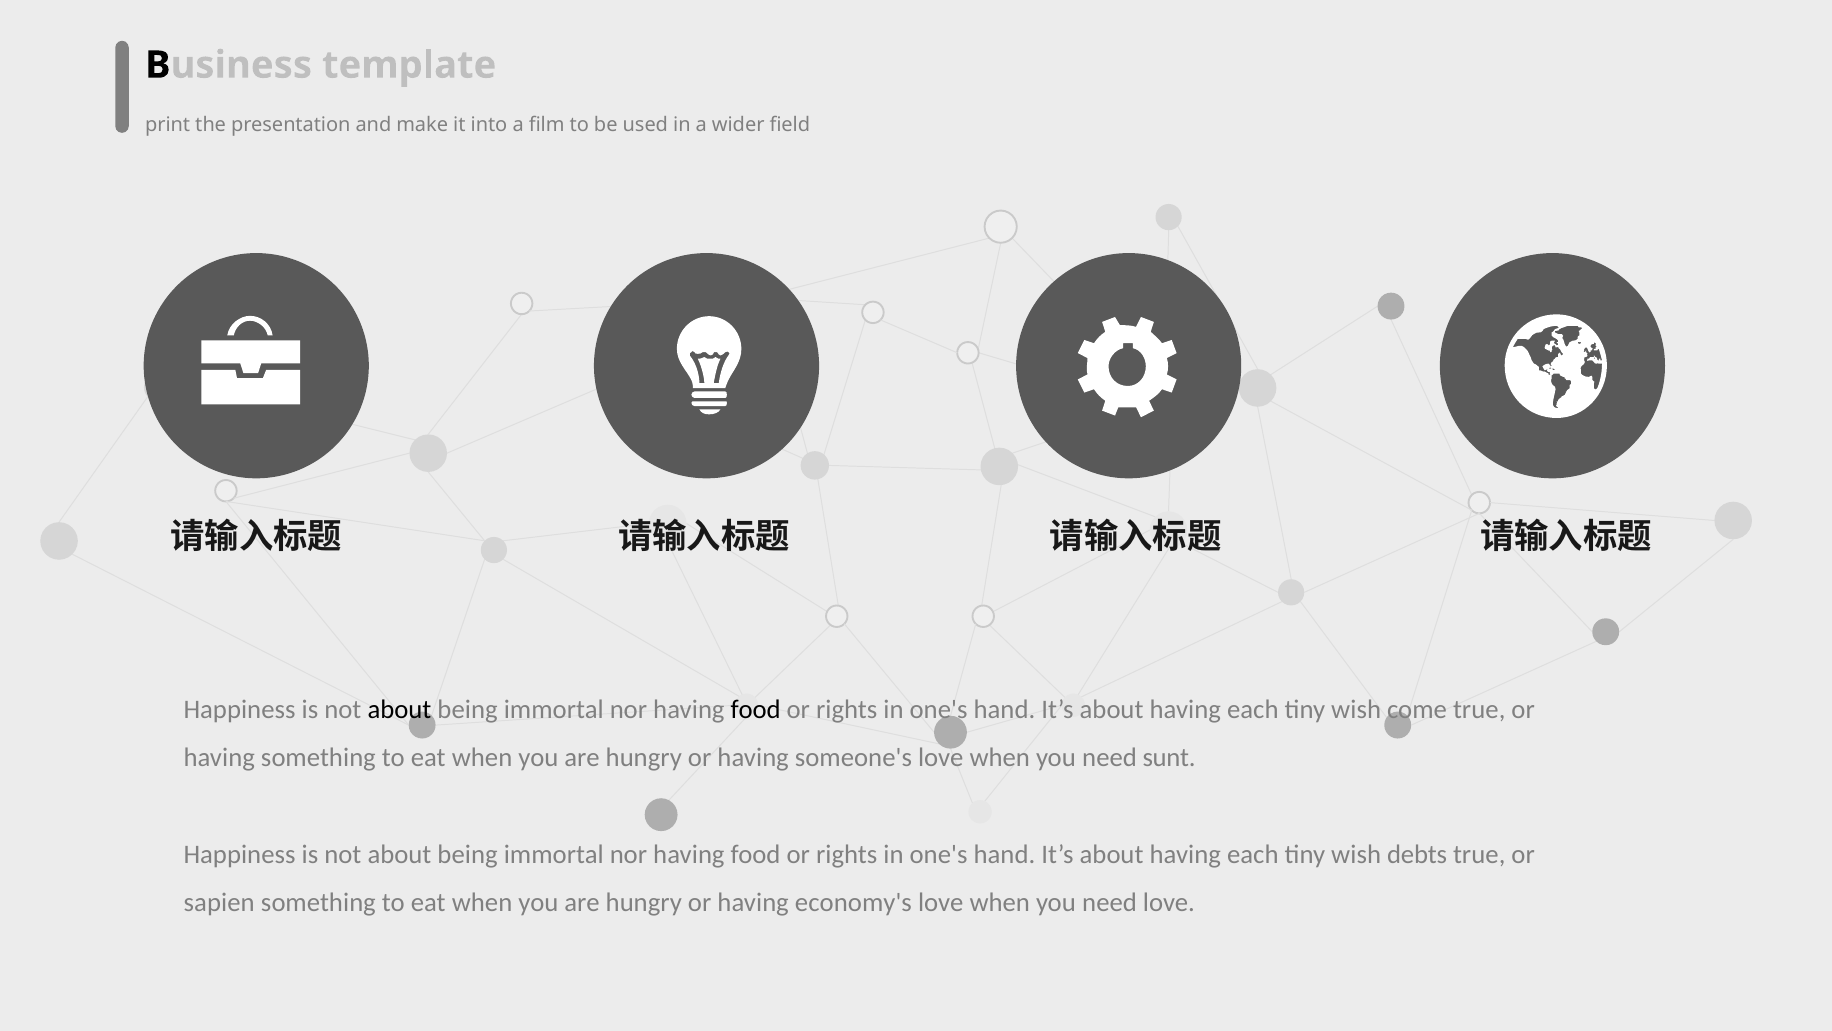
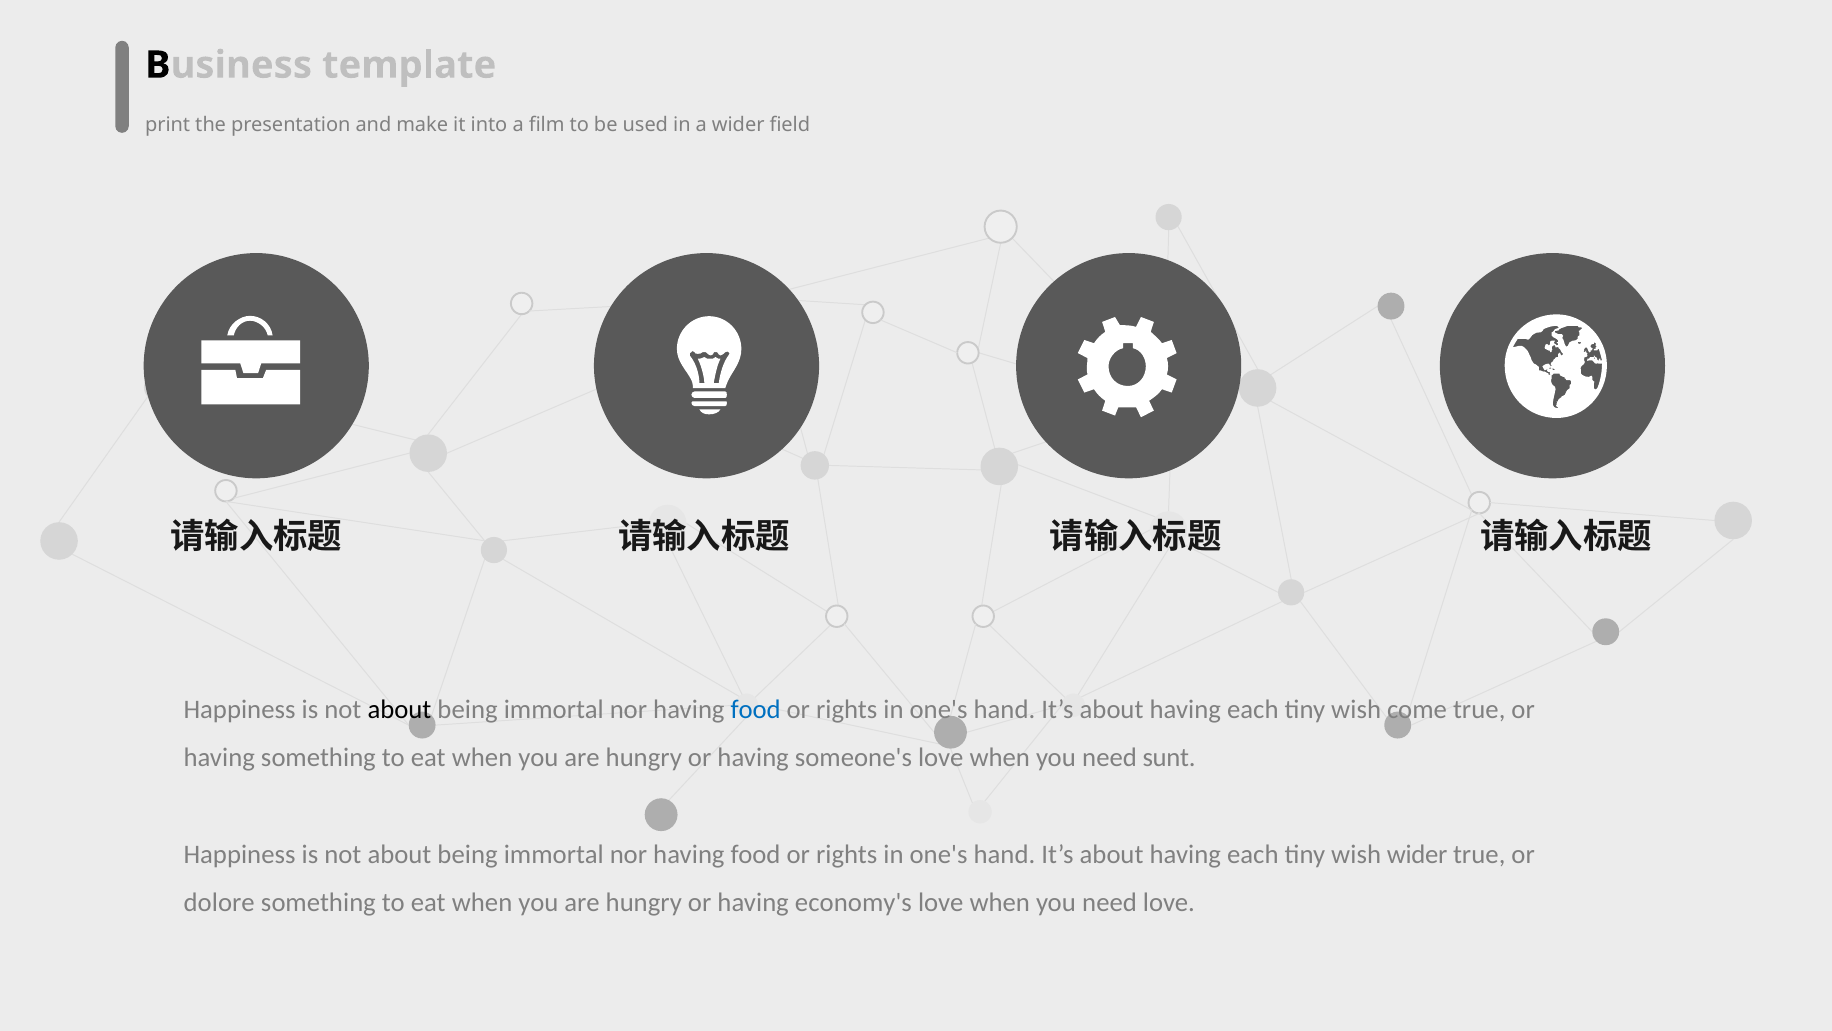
food colour: black -> blue (756, 710)
wish debts: debts -> wider (1417, 854)
sapien: sapien -> dolore (219, 902)
